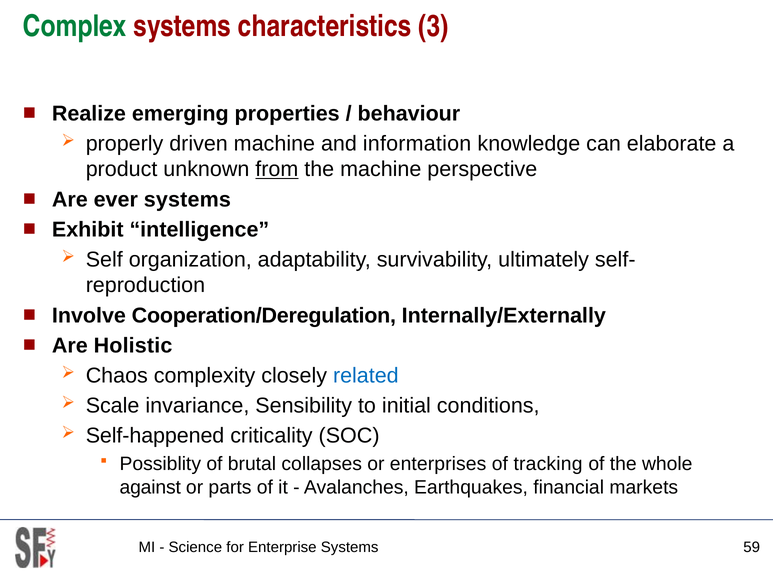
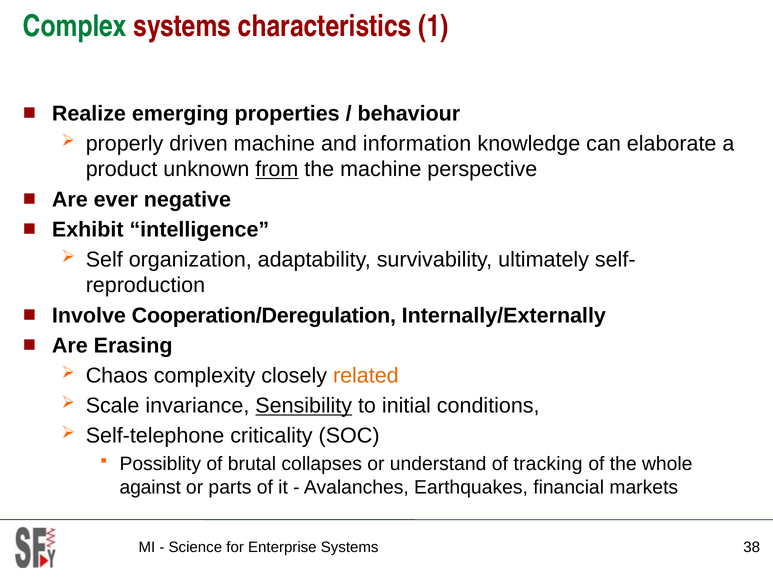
3: 3 -> 1 (434, 26)
ever systems: systems -> negative (187, 199)
Holistic: Holistic -> Erasing (133, 345)
related colour: blue -> orange (366, 375)
Sensibility underline: none -> present (304, 406)
Self-happened: Self-happened -> Self-telephone (155, 436)
enterprises: enterprises -> understand (438, 464)
59: 59 -> 38 (752, 547)
